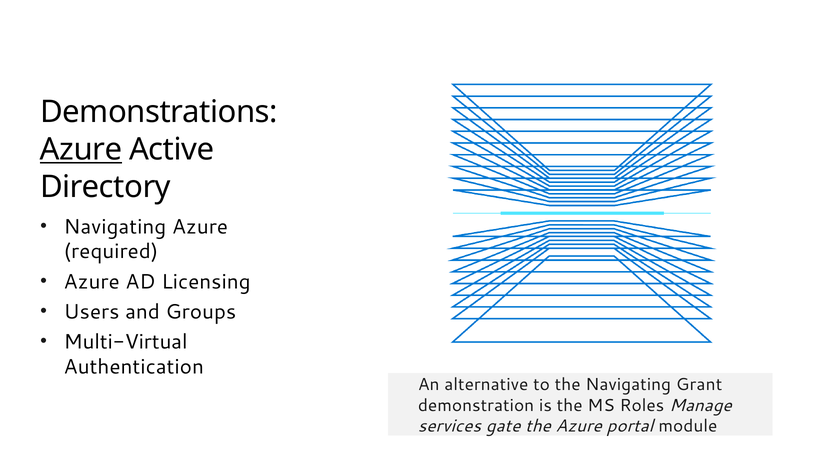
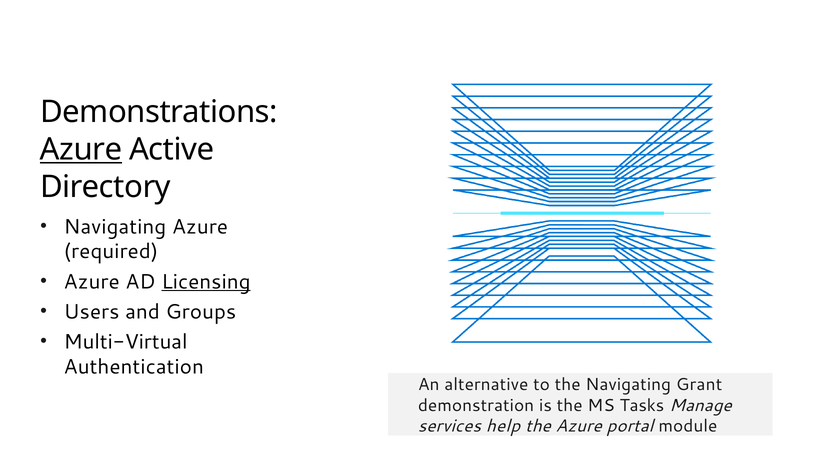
Licensing underline: none -> present (206, 282)
Roles: Roles -> Tasks (642, 405)
gate: gate -> help (503, 426)
